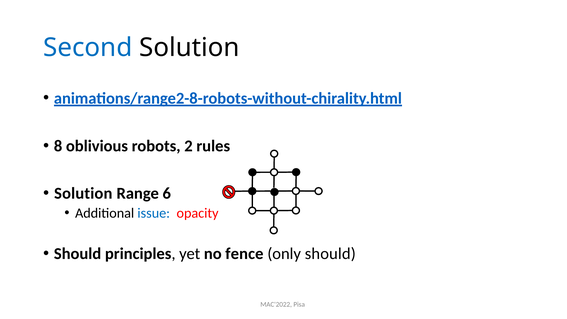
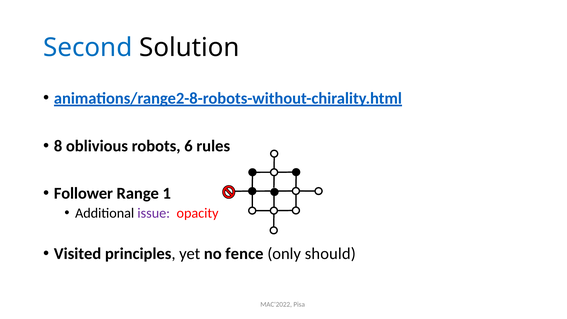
2: 2 -> 6 (188, 146)
Solution: Solution -> Follower (83, 193)
6: 6 -> 1 (167, 193)
issue colour: blue -> purple (154, 213)
Should: Should -> Visited (78, 254)
